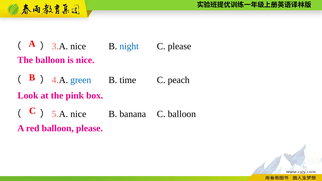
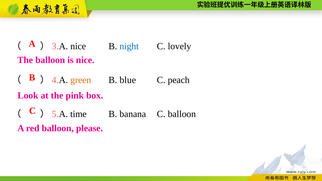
C please: please -> lovely (179, 46)
green colour: blue -> orange (81, 80)
time: time -> blue (128, 80)
nice: nice -> time (78, 114)
